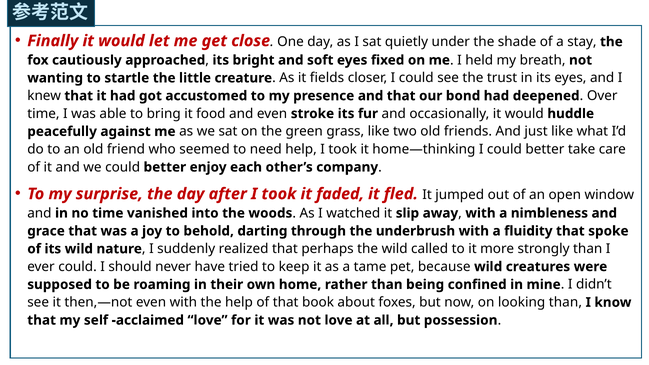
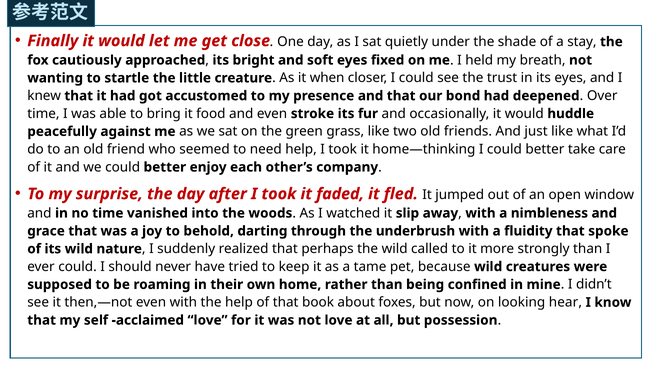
fields: fields -> when (327, 78)
looking than: than -> hear (565, 302)
